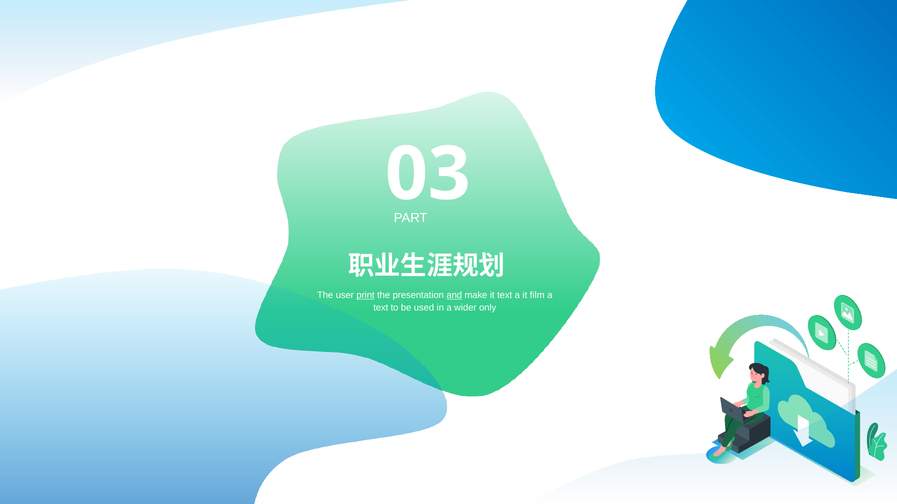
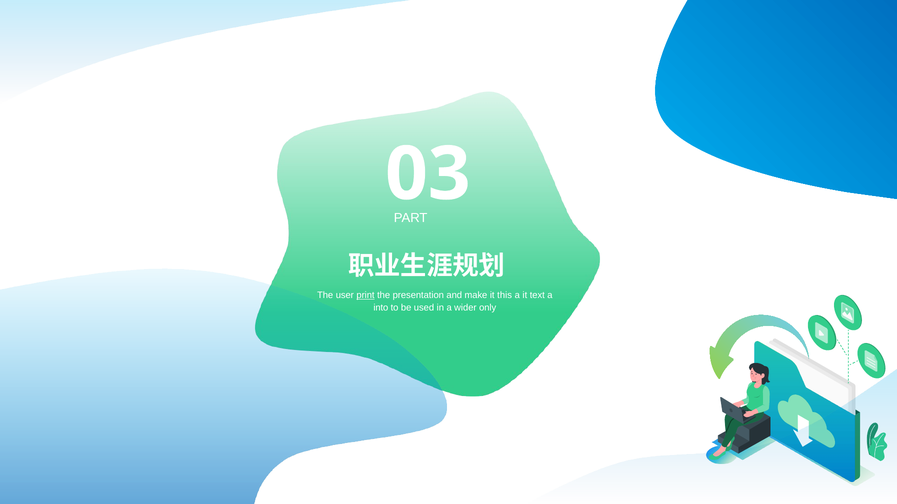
and underline: present -> none (454, 295)
it text: text -> this (505, 295)
film: film -> text (537, 295)
text: text -> into (381, 308)
